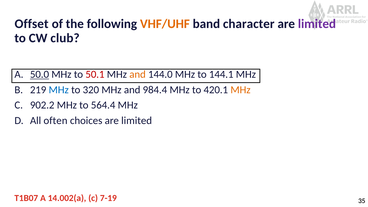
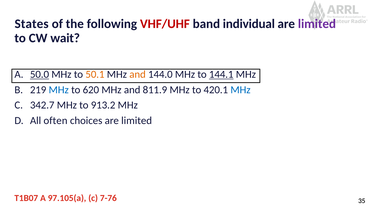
Offset: Offset -> States (32, 24)
VHF/UHF colour: orange -> red (165, 24)
character: character -> individual (249, 24)
club: club -> wait (65, 38)
50.1 colour: red -> orange (95, 74)
144.1 underline: none -> present (221, 74)
320: 320 -> 620 (91, 90)
984.4: 984.4 -> 811.9 (155, 90)
MHz colour: orange -> blue (241, 90)
902.2: 902.2 -> 342.7 (42, 105)
564.4: 564.4 -> 913.2 (103, 105)
14.002(a: 14.002(a -> 97.105(a (67, 198)
7-19: 7-19 -> 7-76 (108, 198)
